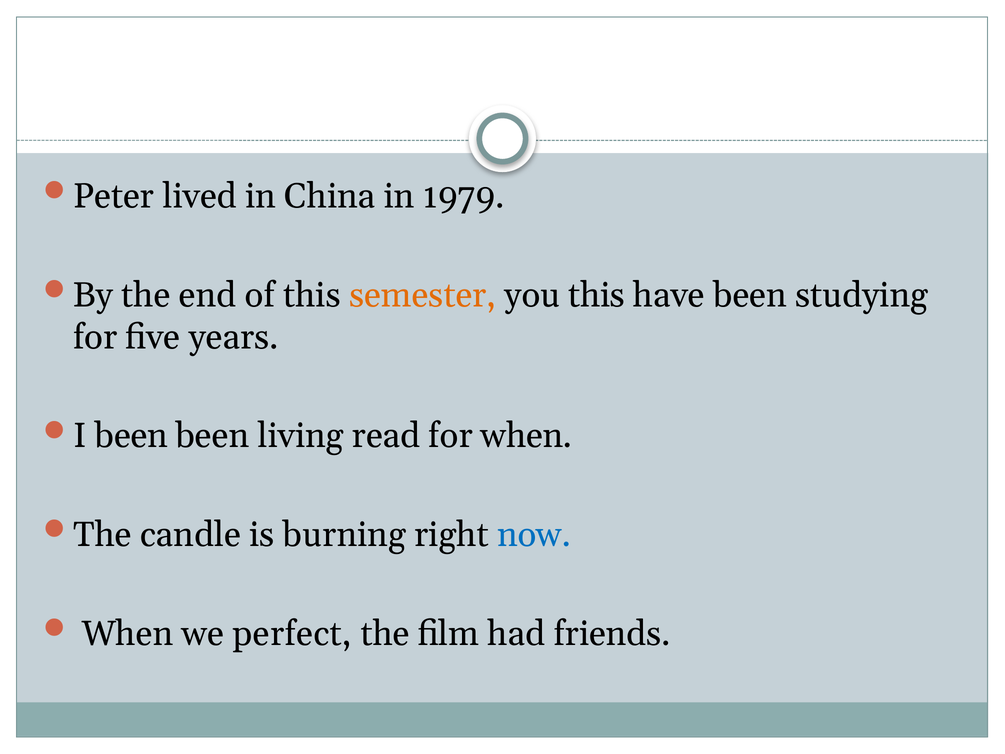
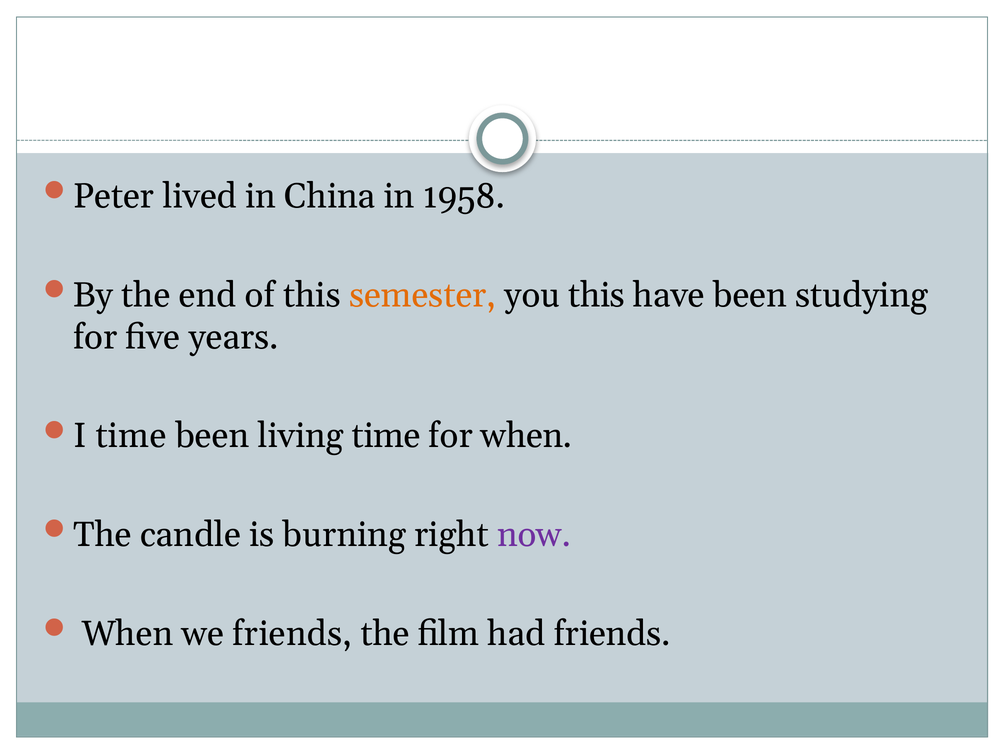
1979: 1979 -> 1958 (464, 196)
I been: been -> time (131, 436)
living read: read -> time (386, 436)
now colour: blue -> purple (534, 535)
we perfect: perfect -> friends (292, 633)
